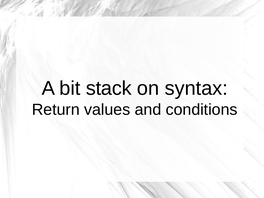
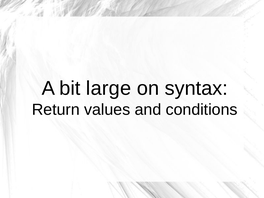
stack: stack -> large (109, 88)
